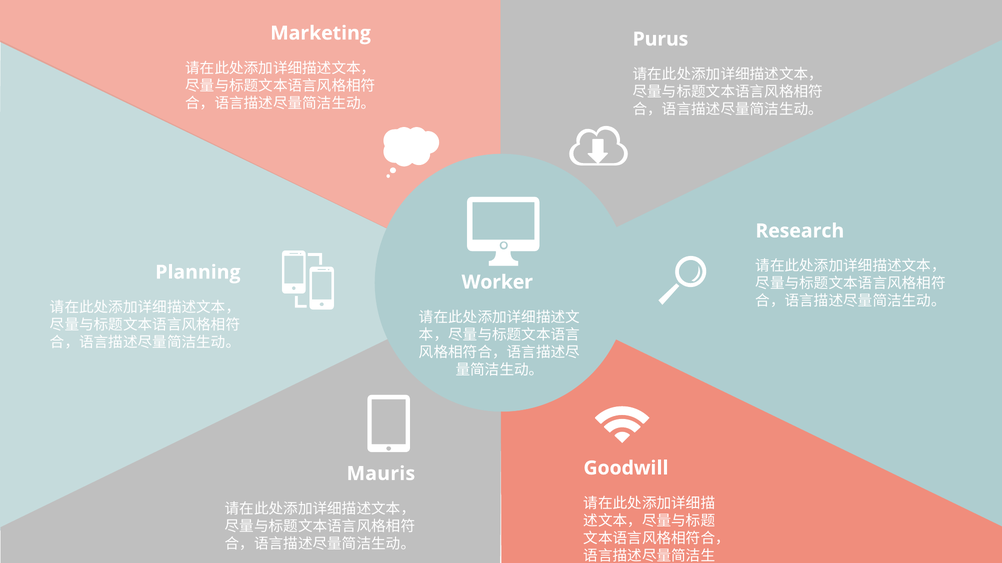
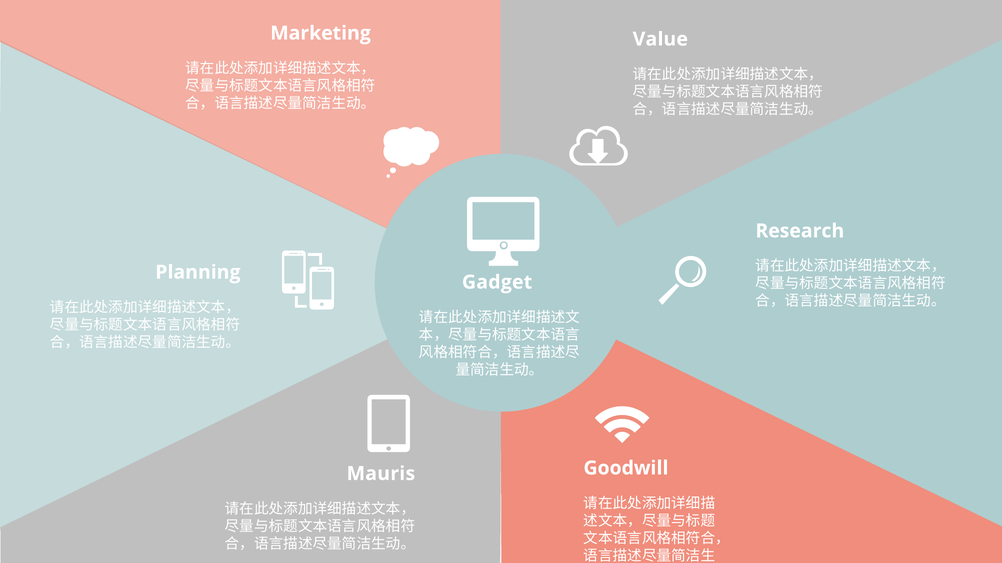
Purus: Purus -> Value (660, 39)
Worker: Worker -> Gadget (497, 282)
